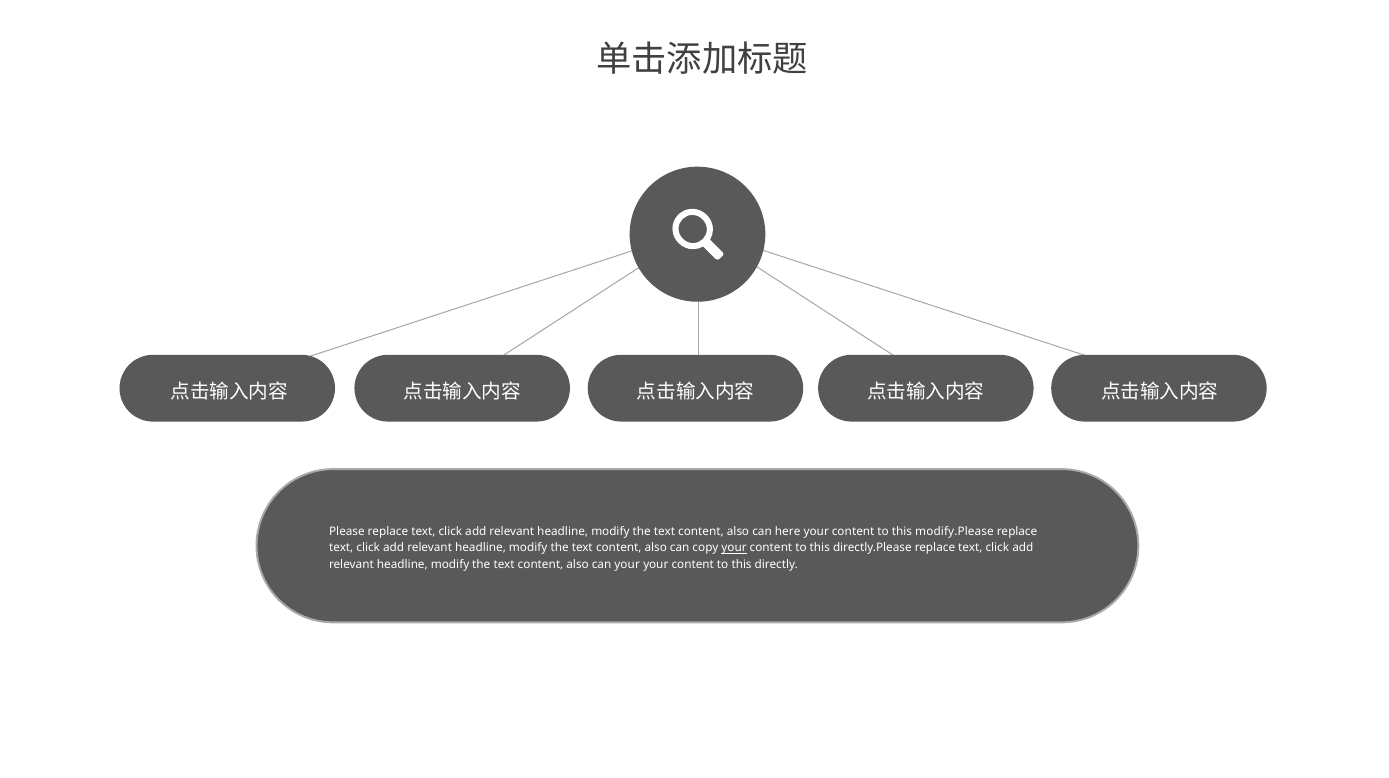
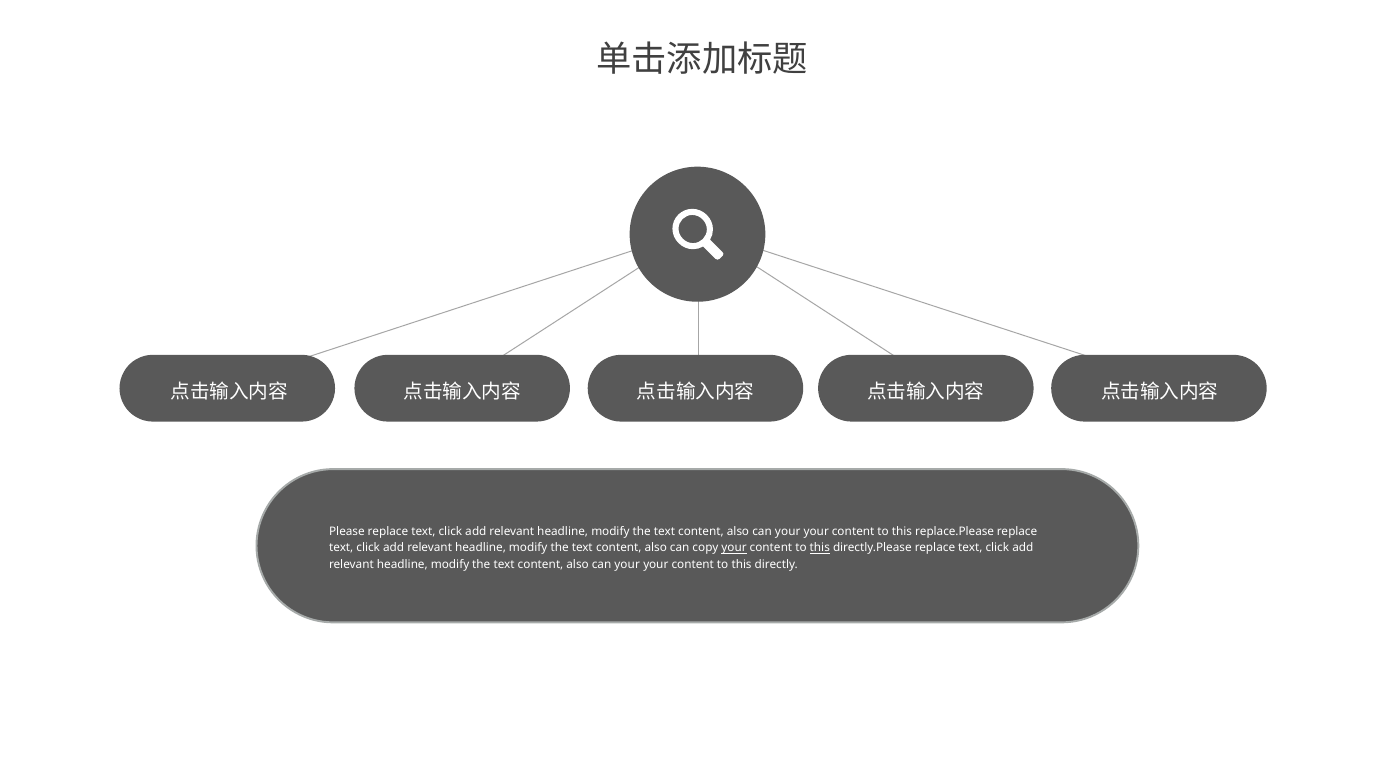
here: here -> your (788, 531)
modify.Please: modify.Please -> replace.Please (955, 531)
this underline: none -> present (820, 548)
